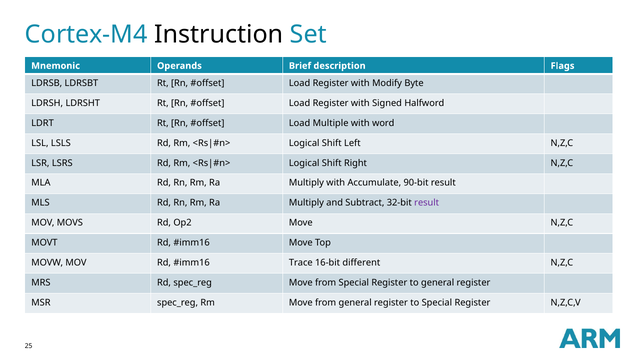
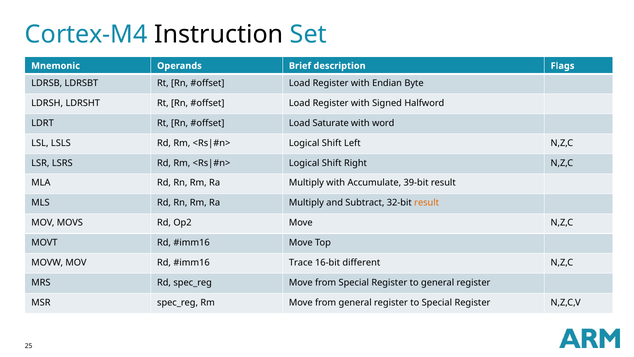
Modify: Modify -> Endian (387, 83)
Multiple: Multiple -> Saturate (331, 123)
90-bit: 90-bit -> 39-bit (416, 183)
result colour: purple -> orange (427, 203)
